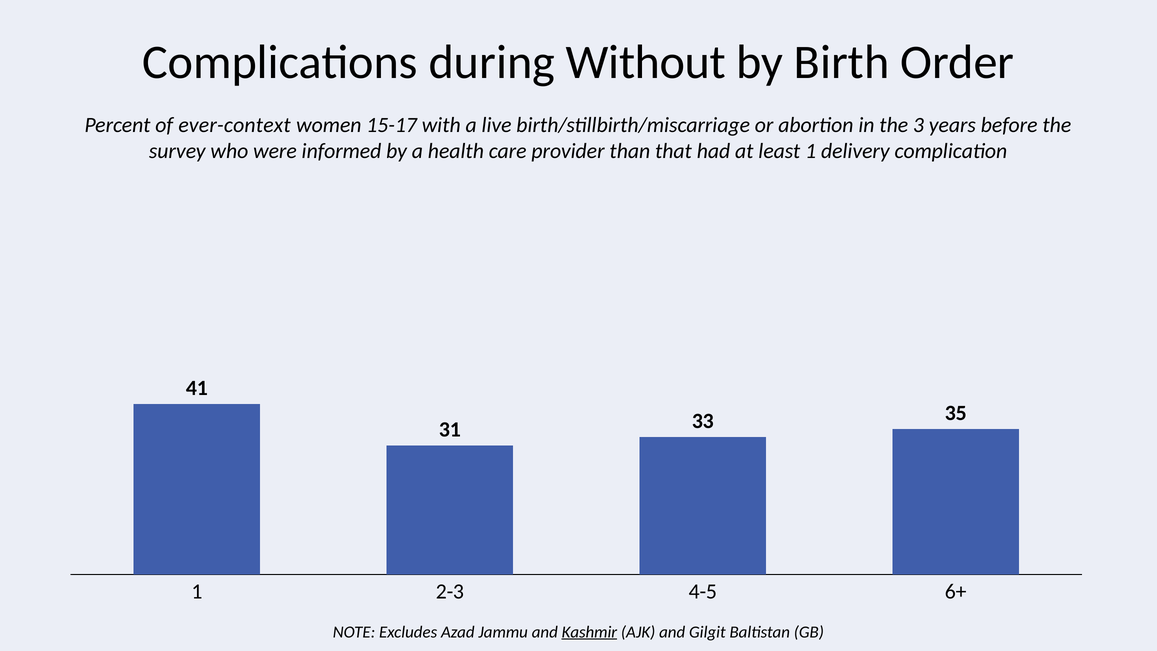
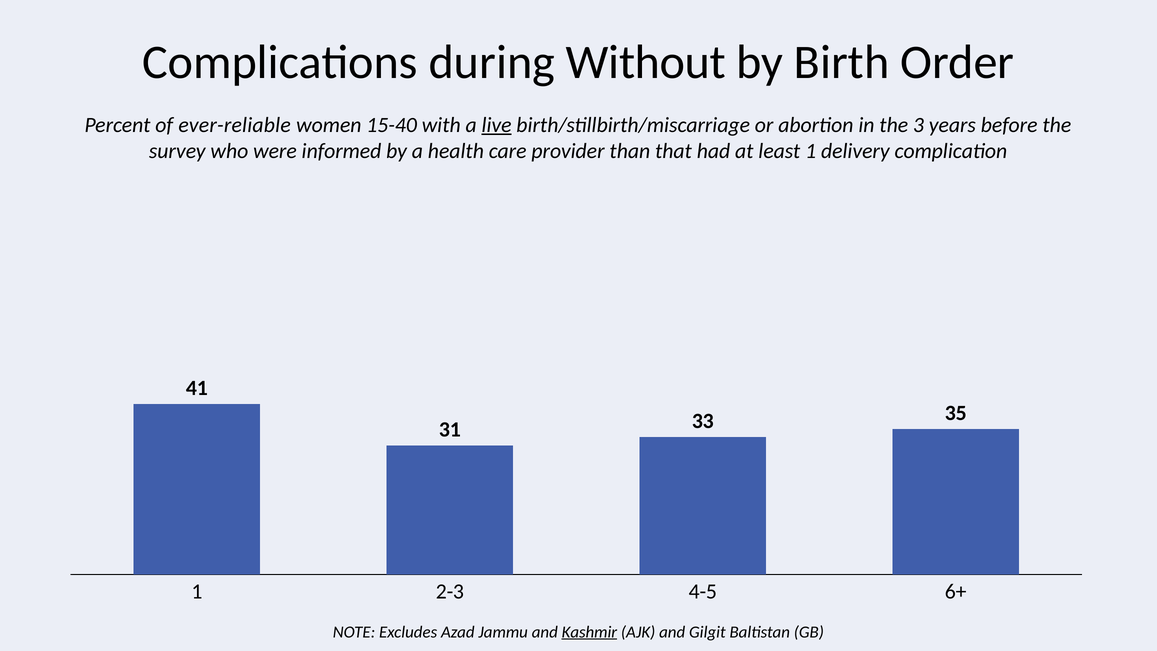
ever-context: ever-context -> ever-reliable (235, 125)
15-17: 15-17 -> 15-40 (392, 125)
live underline: none -> present (497, 125)
